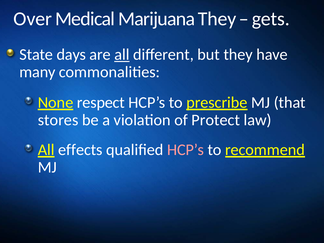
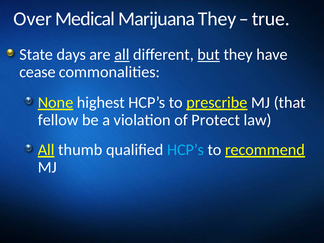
gets: gets -> true (271, 19)
but underline: none -> present (209, 55)
many: many -> cease (37, 72)
respect: respect -> highest (101, 103)
stores: stores -> fellow (58, 120)
effects: effects -> thumb (80, 150)
HCP’s colour: pink -> light blue (186, 150)
